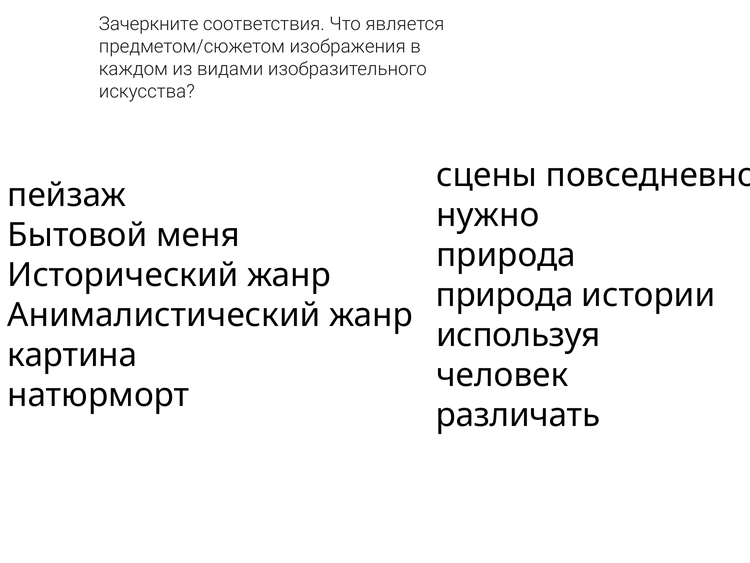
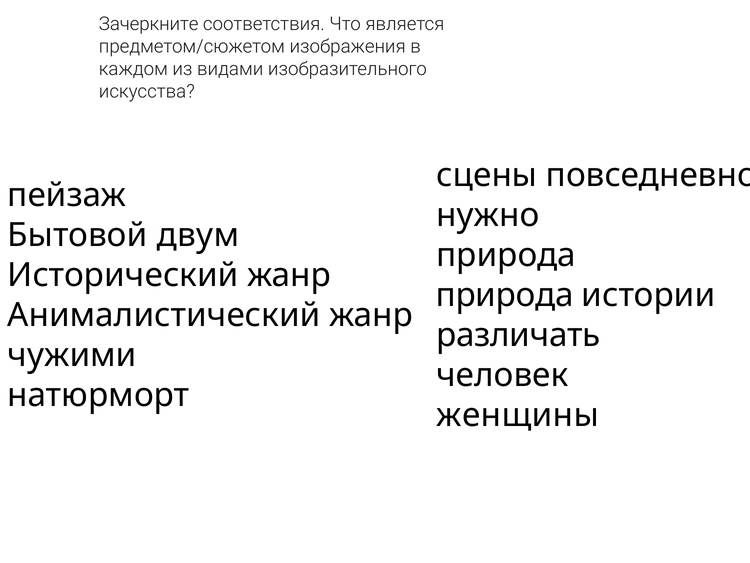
меня: меня -> двум (198, 235)
используя: используя -> различать (518, 335)
картина: картина -> чужими (72, 355)
различать: различать -> женщины (518, 415)
